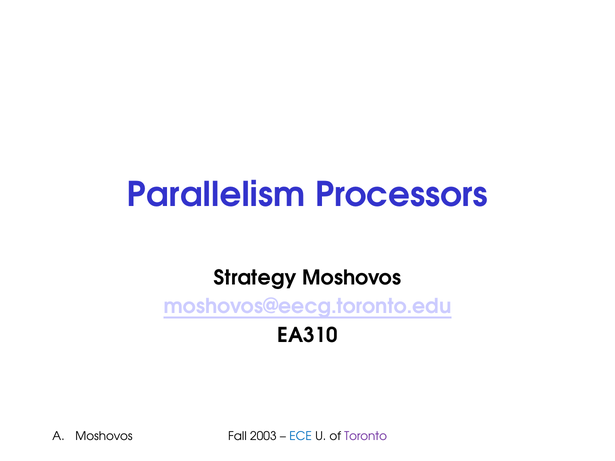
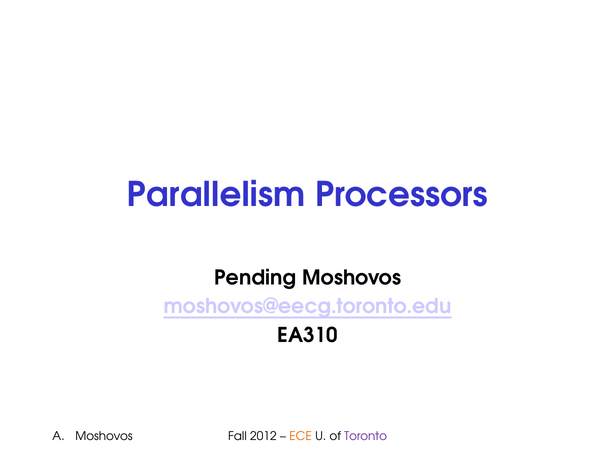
Strategy: Strategy -> Pending (255, 278)
2003: 2003 -> 2012 (263, 436)
ECE colour: blue -> orange (301, 436)
